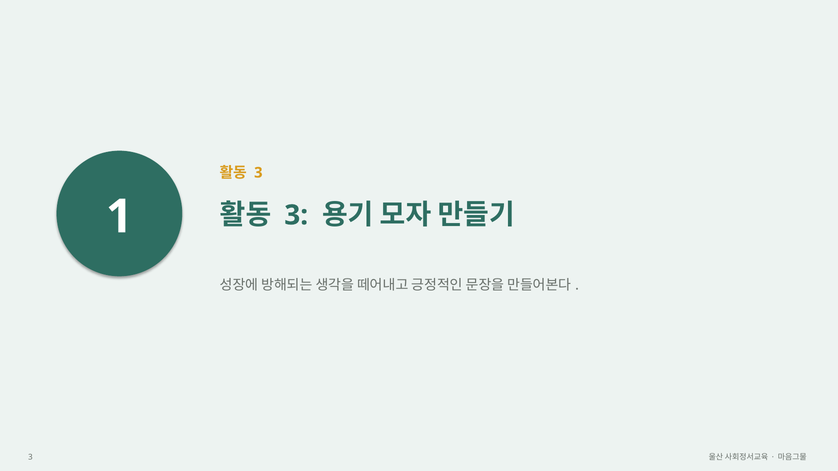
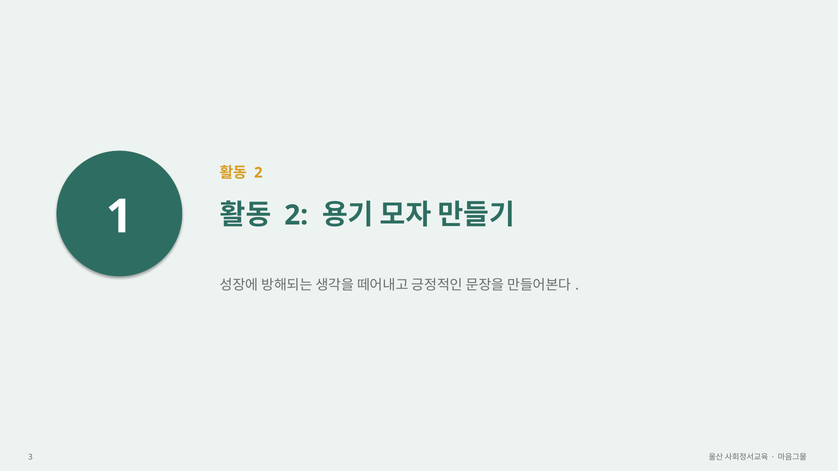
3: 3 -> 2 (258, 173)
3: 3 -> 2 (296, 215)
